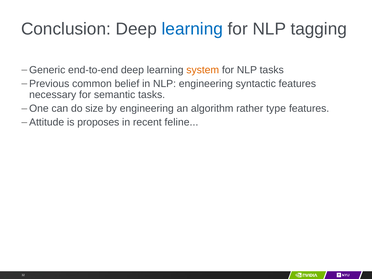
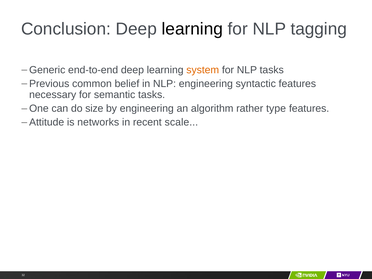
learning colour: blue -> black (192, 29)
proposes: proposes -> networks (98, 122)
feline: feline -> scale (181, 122)
